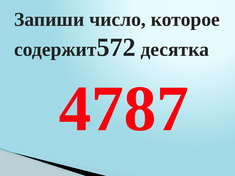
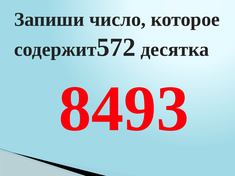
4787: 4787 -> 8493 (124, 109)
